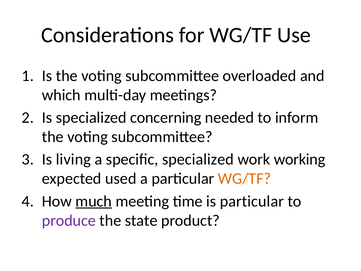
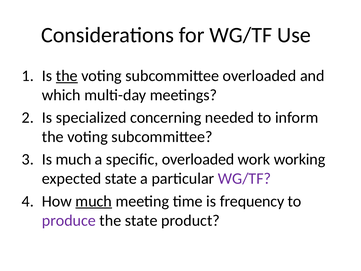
the underline: none -> present (67, 76)
Is living: living -> much (74, 159)
specific specialized: specialized -> overloaded (198, 159)
expected used: used -> state (121, 179)
WG/TF colour: orange -> purple (244, 179)
is particular: particular -> frequency (252, 201)
